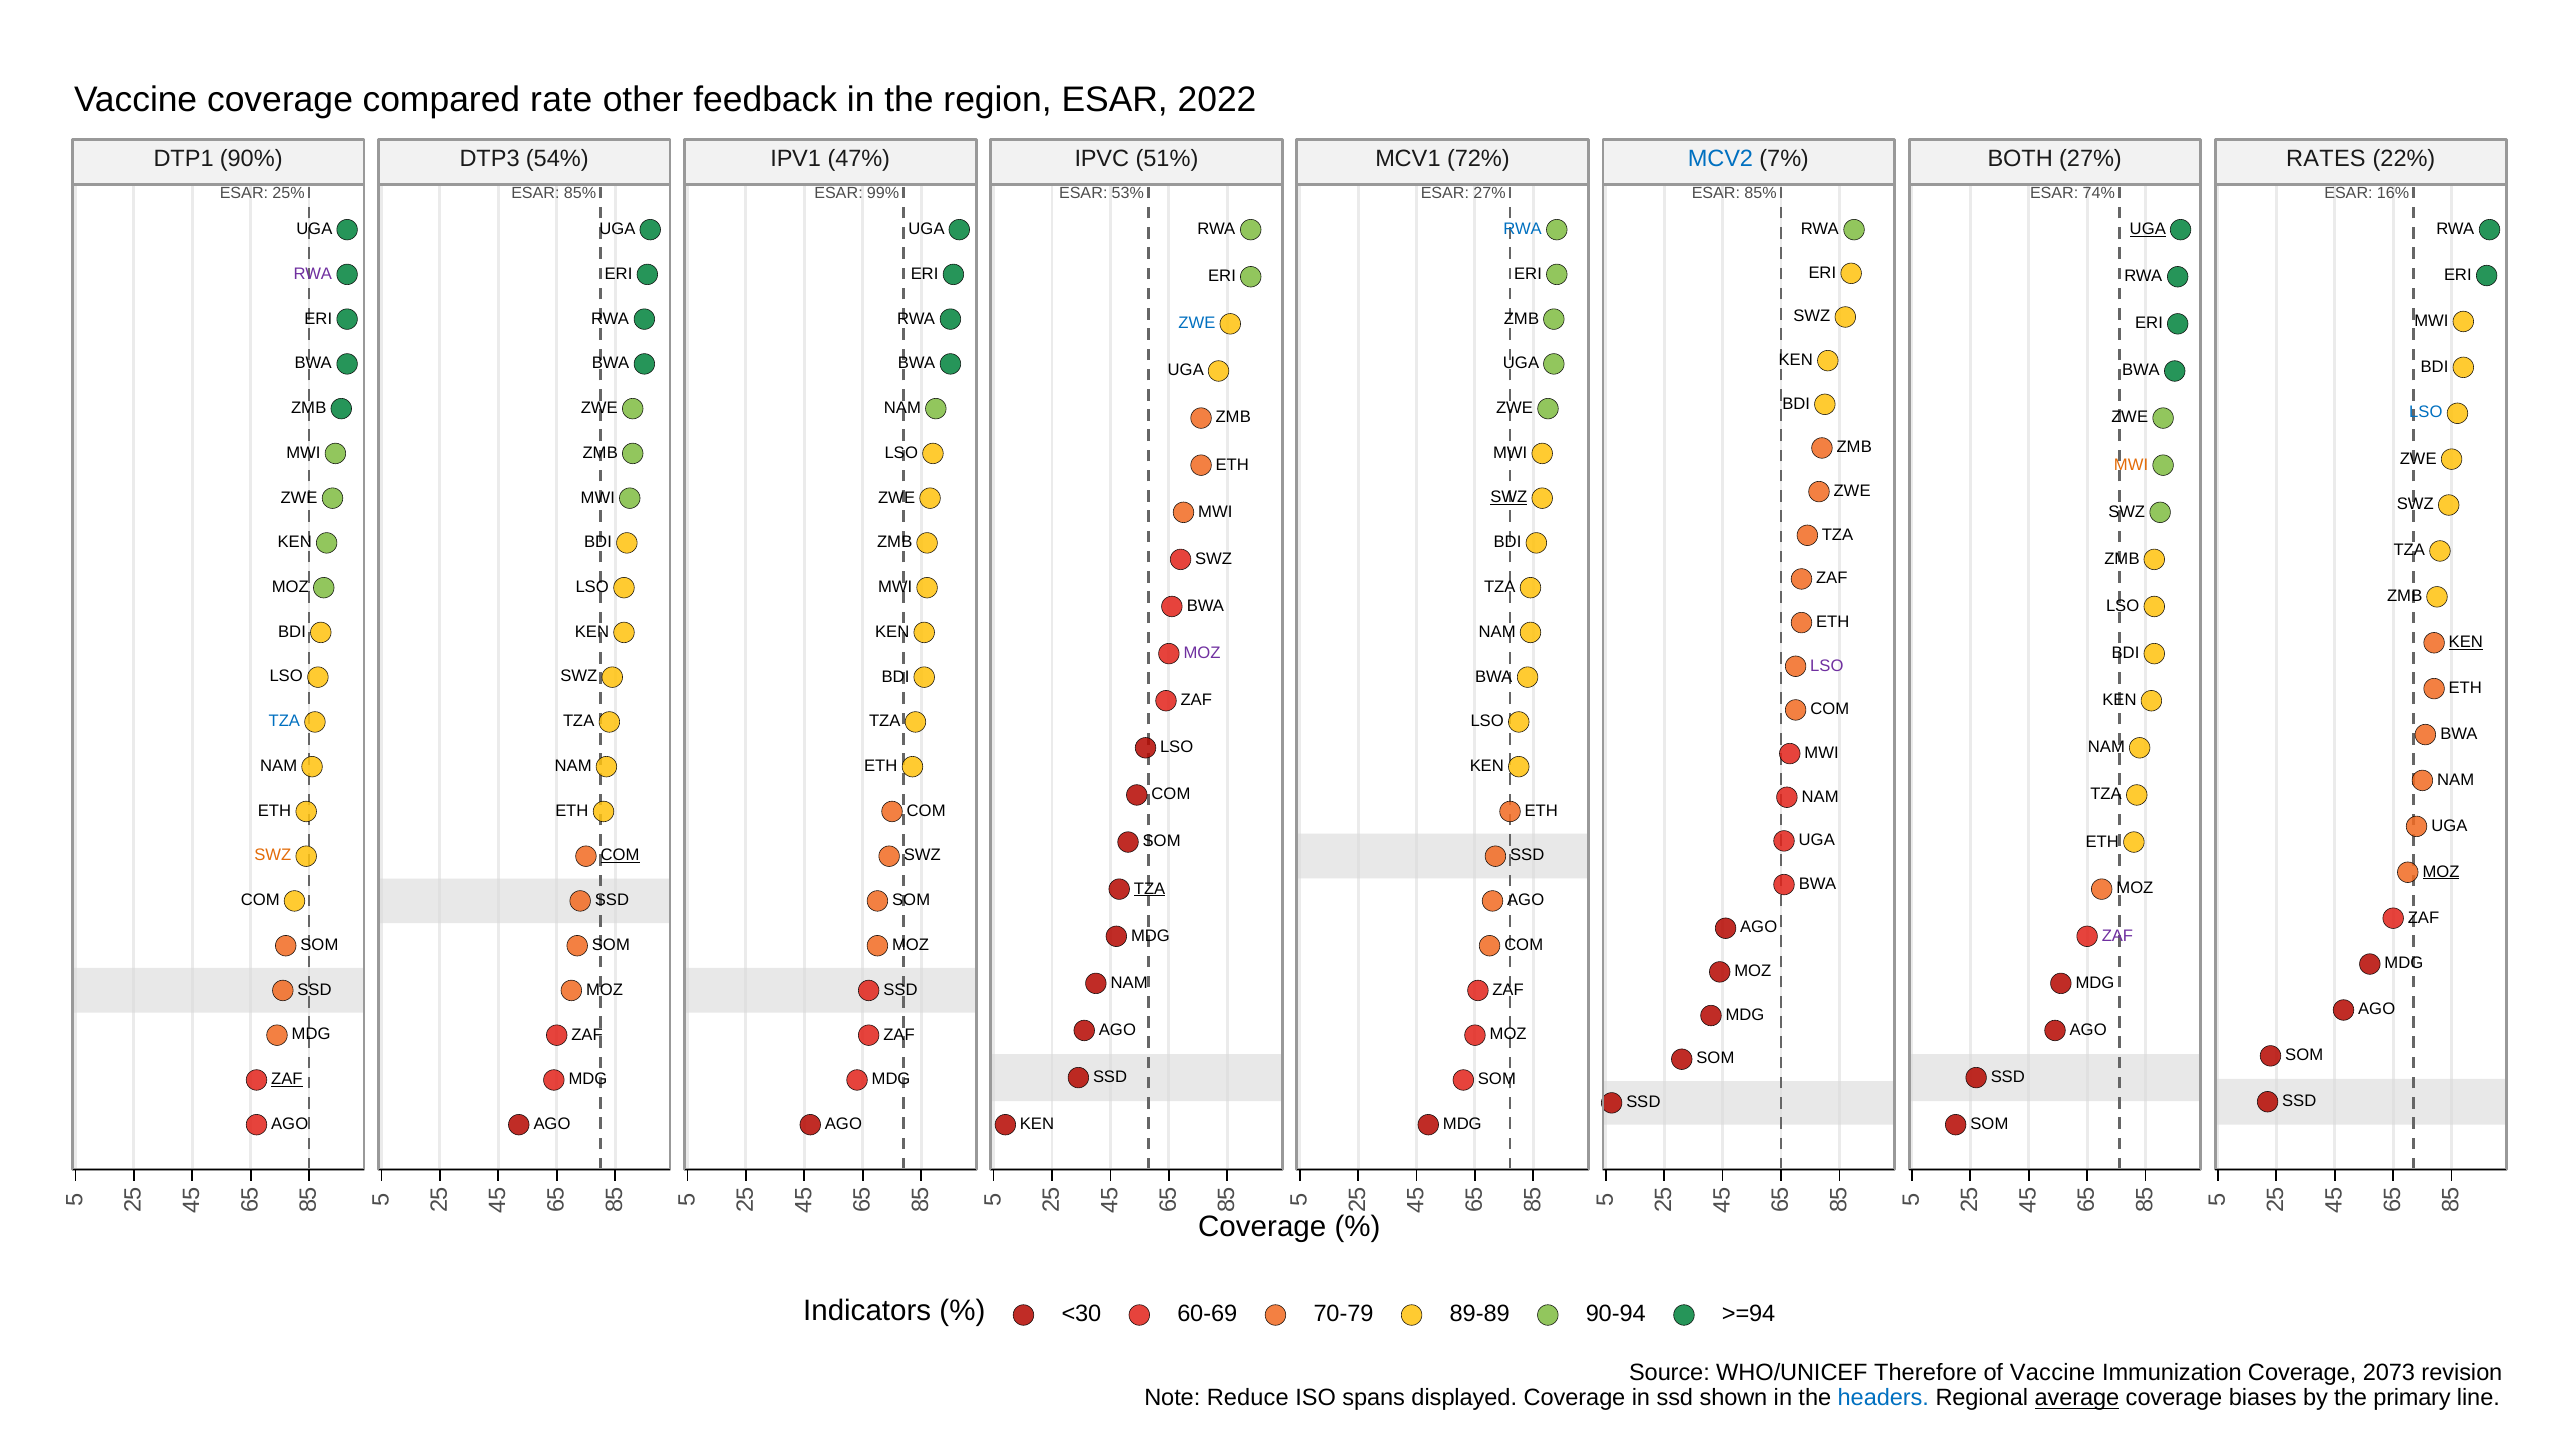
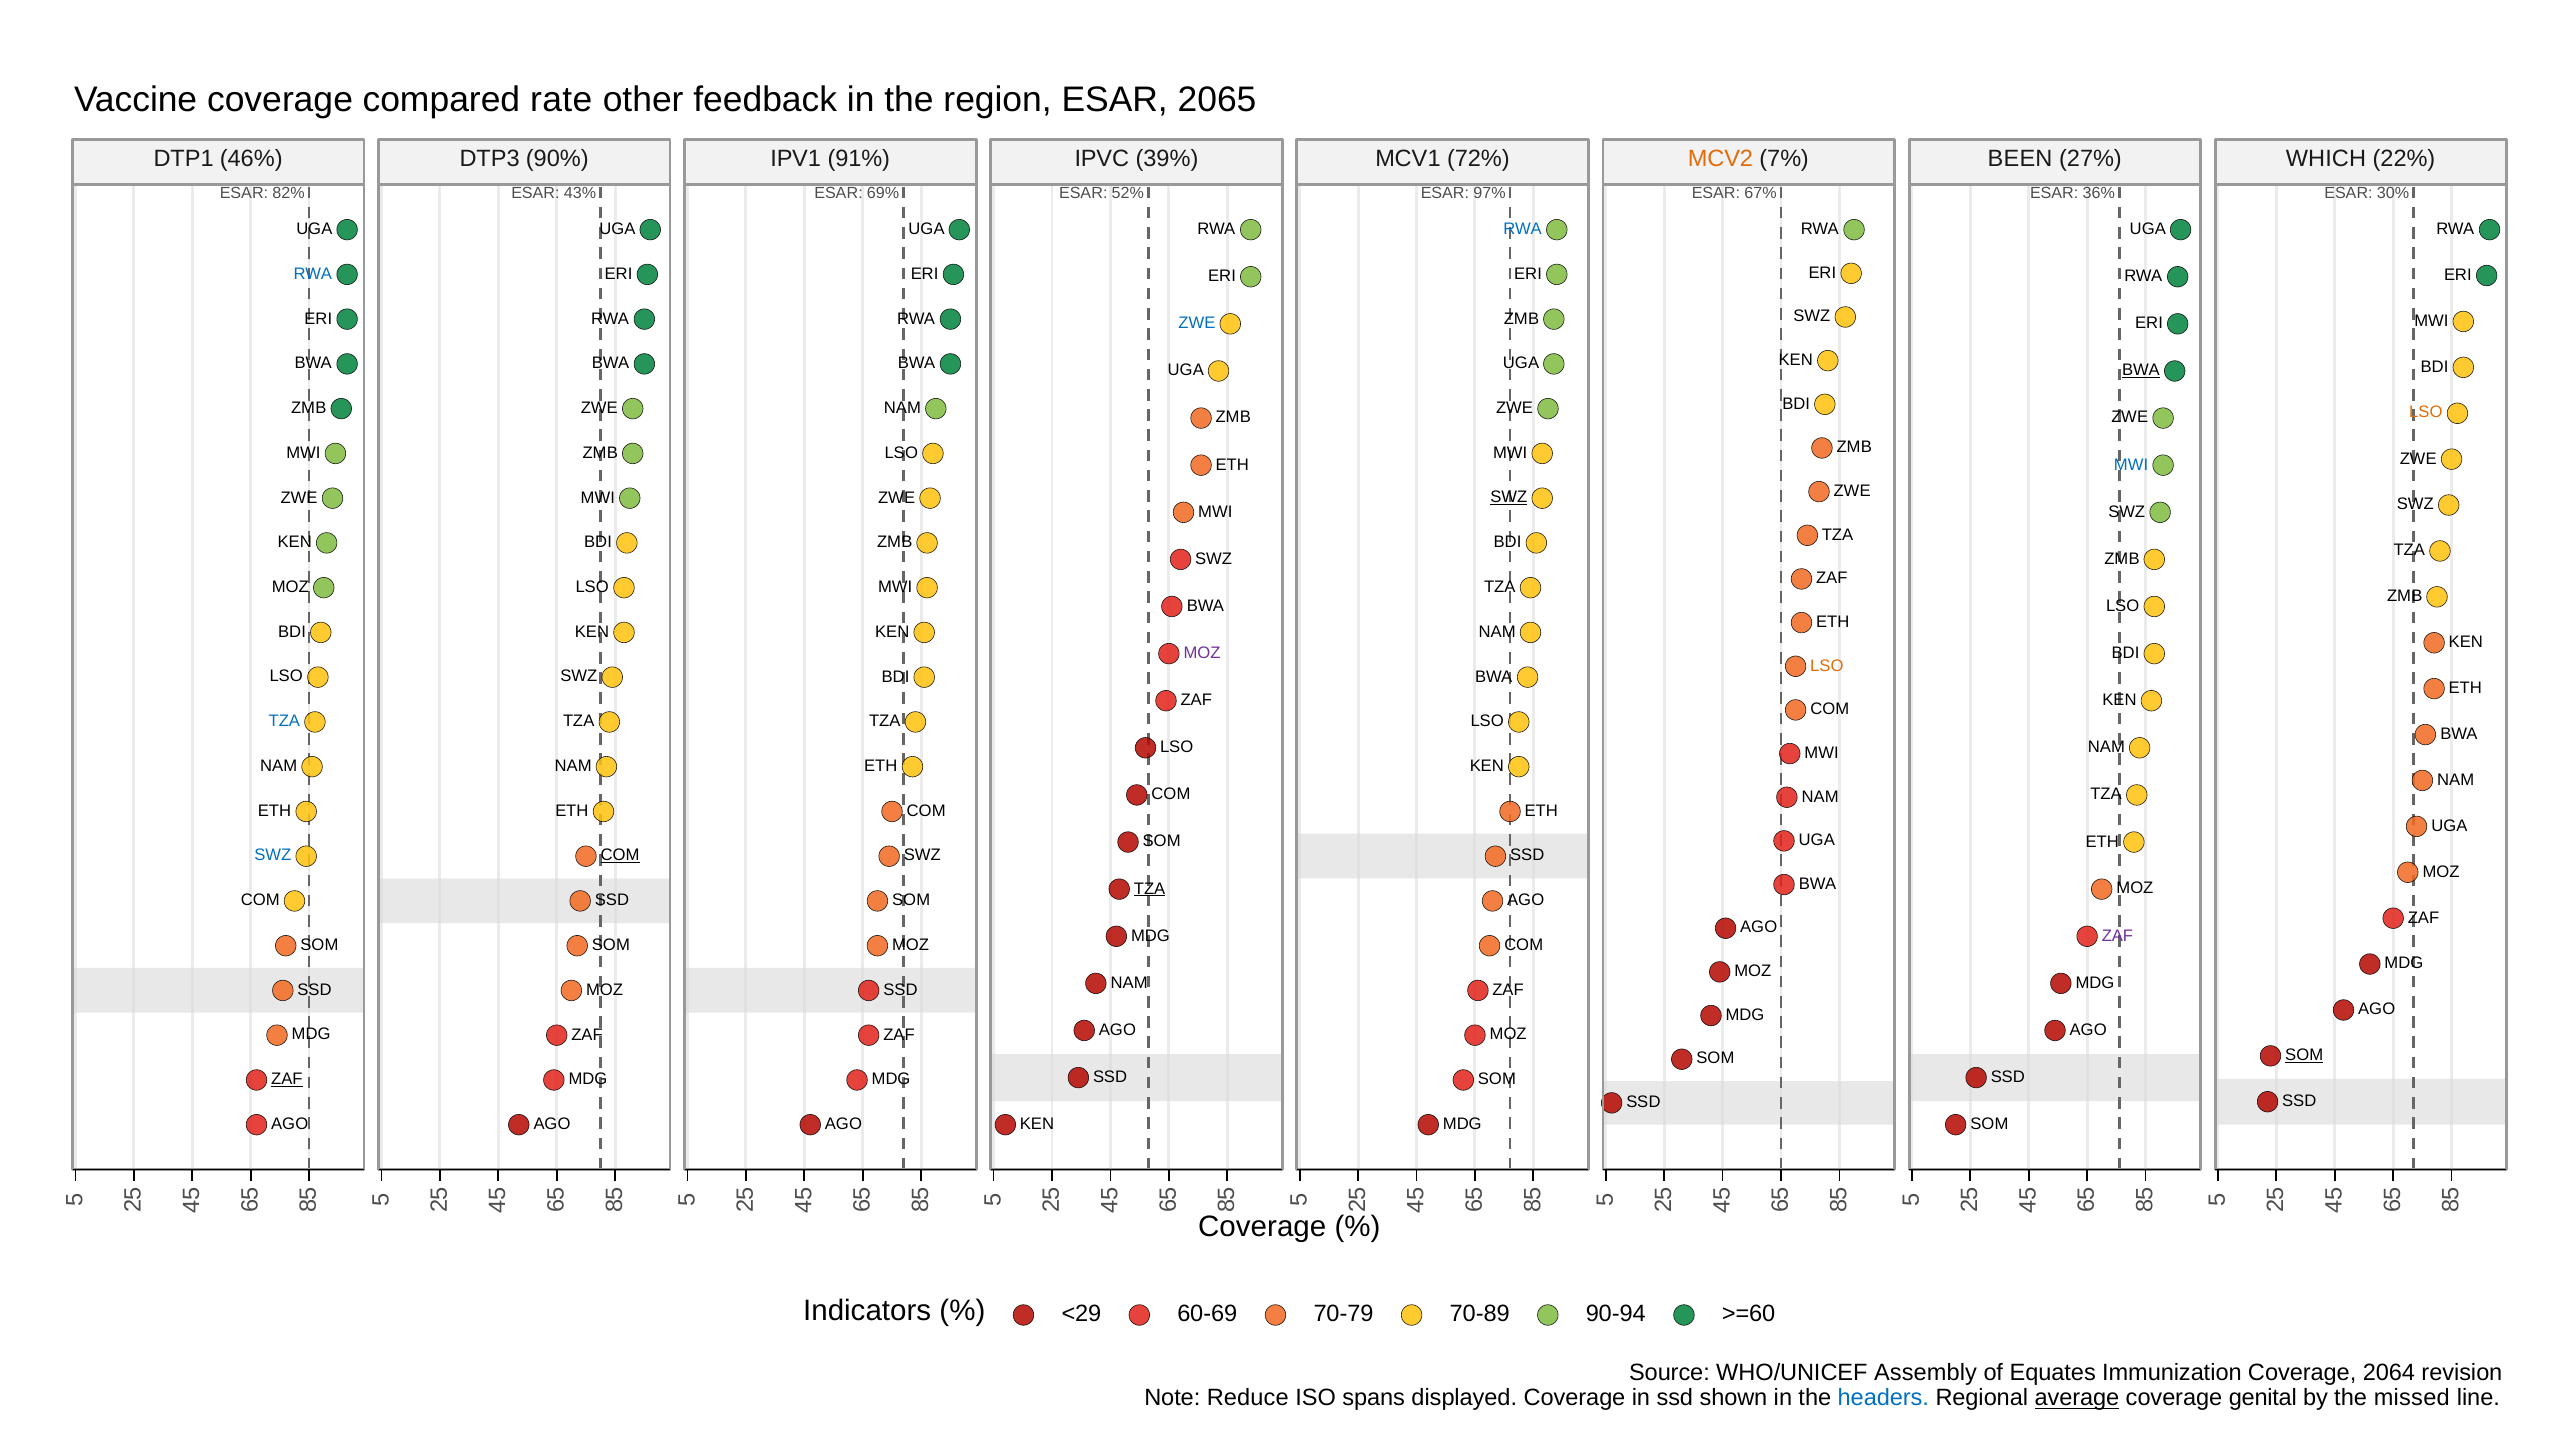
2022: 2022 -> 2065 (1217, 100)
90%: 90% -> 46% (251, 159)
54%: 54% -> 90% (557, 159)
47%: 47% -> 91% (859, 159)
51%: 51% -> 39% (1167, 159)
MCV2 colour: blue -> orange (1720, 159)
BOTH: BOTH -> BEEN (2020, 159)
RATES: RATES -> WHICH (2326, 159)
25%: 25% -> 82% (288, 193)
85%: 85% -> 43% (580, 193)
99%: 99% -> 69% (883, 193)
53%: 53% -> 52% (1128, 193)
ESAR 27%: 27% -> 97% (1489, 193)
85%: 85% -> 67% (1760, 193)
74%: 74% -> 36% (2099, 193)
16%: 16% -> 30% (2393, 193)
UGA underline: present -> none (2148, 229)
RWA colour: purple -> blue (313, 274)
BWA underline: none -> present (2141, 370)
LSO colour: blue -> orange (2426, 412)
MWI colour: orange -> blue (2131, 465)
KEN underline: present -> none (2466, 642)
LSO colour: purple -> orange (1827, 666)
SWZ colour: orange -> blue (273, 855)
MOZ underline: present -> none (2441, 872)
SOM underline: none -> present (2304, 1055)
<30: <30 -> <29 (1081, 1314)
89-89: 89-89 -> 70-89 (1480, 1314)
>=94: >=94 -> >=60 (1749, 1314)
Therefore: Therefore -> Assembly (1926, 1373)
of Vaccine: Vaccine -> Equates (2053, 1373)
2073: 2073 -> 2064 (2389, 1373)
biases: biases -> genital (2263, 1398)
primary: primary -> missed (2412, 1398)
